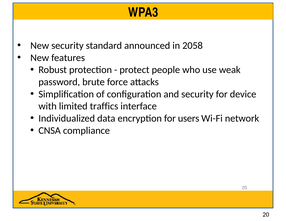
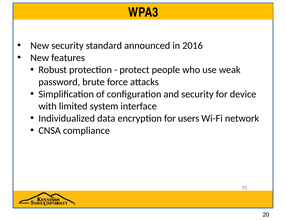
2058: 2058 -> 2016 (193, 46)
traffics: traffics -> system (104, 106)
